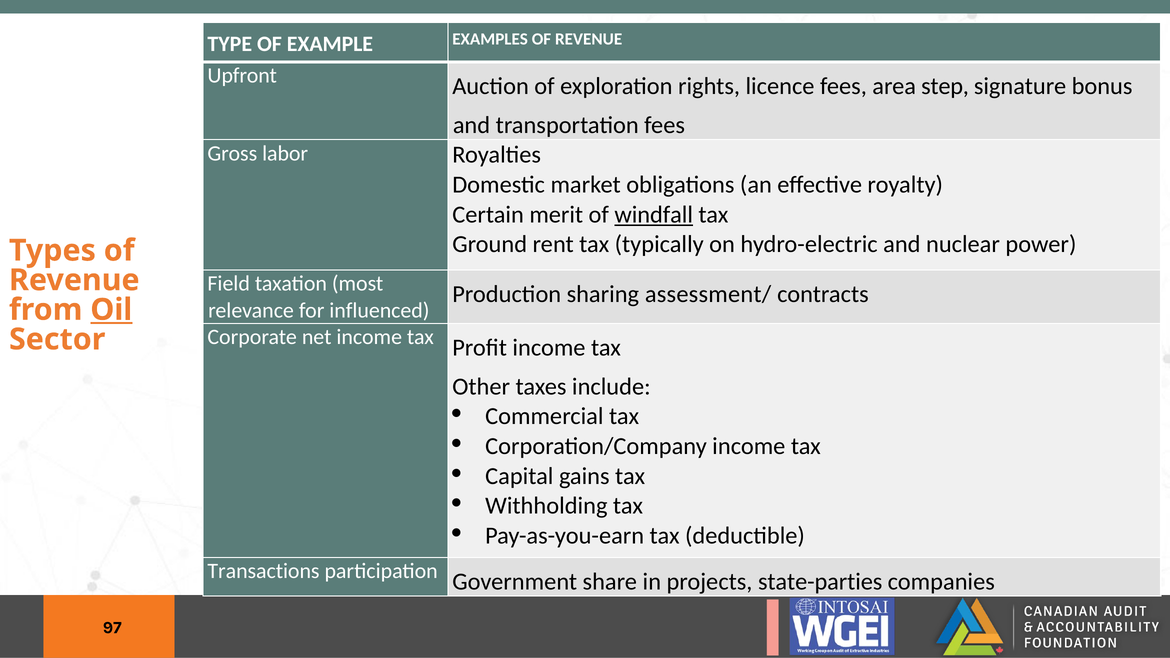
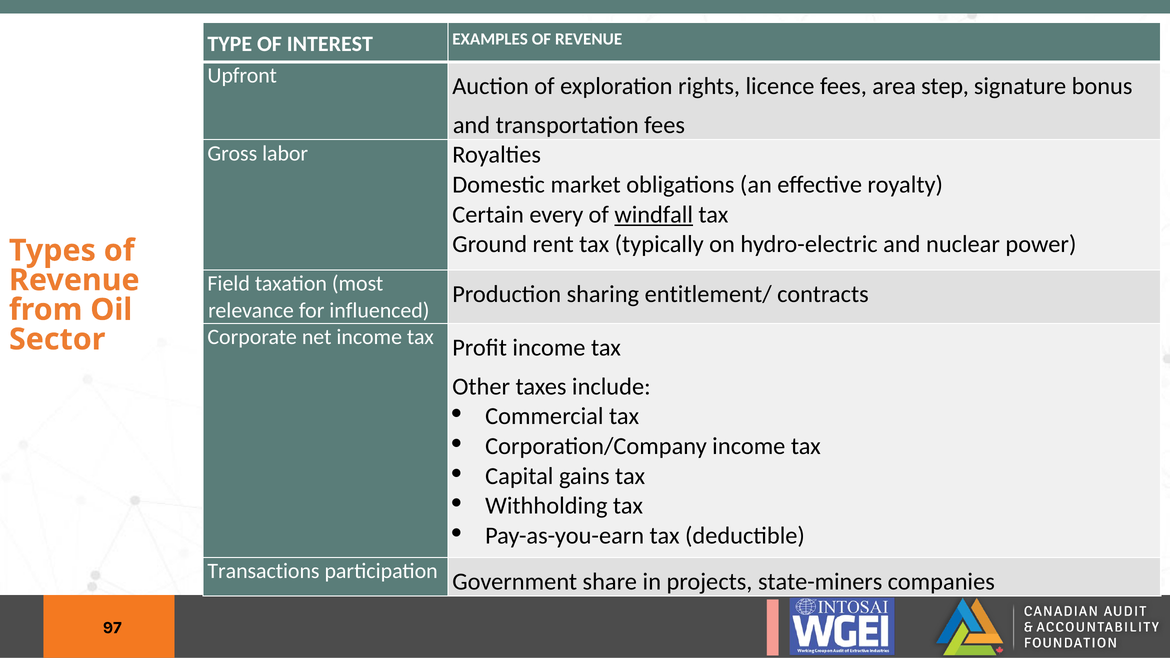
EXAMPLE: EXAMPLE -> INTEREST (330, 44)
merit: merit -> every (556, 215)
assessment/: assessment/ -> entitlement/ (708, 294)
Oil underline: present -> none (111, 310)
state-parties: state-parties -> state-miners (820, 582)
